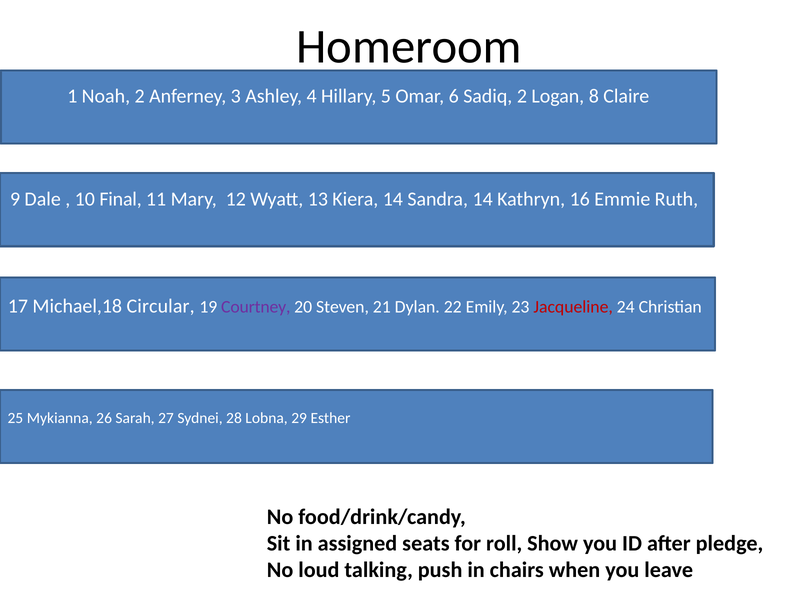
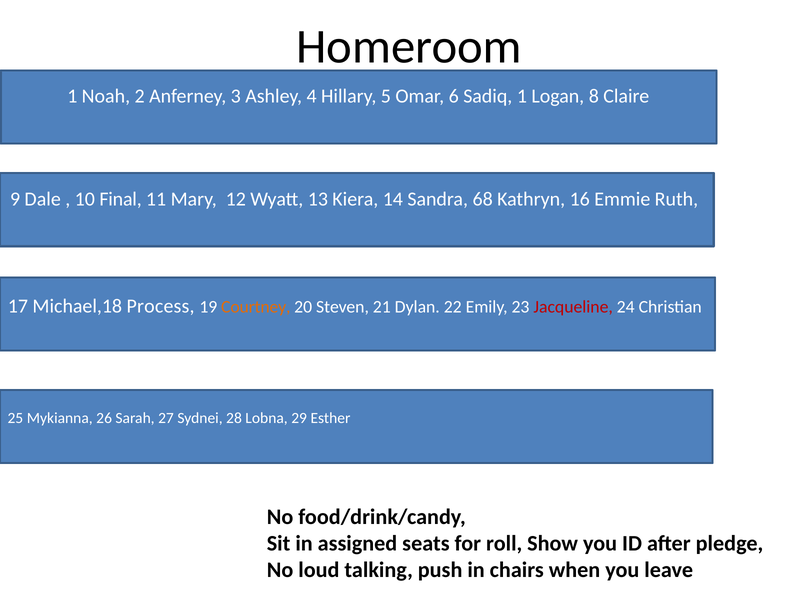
Sadiq 2: 2 -> 1 (522, 96)
Sandra 14: 14 -> 68 (483, 199)
Circular: Circular -> Process (161, 306)
Courtney colour: purple -> orange (256, 307)
